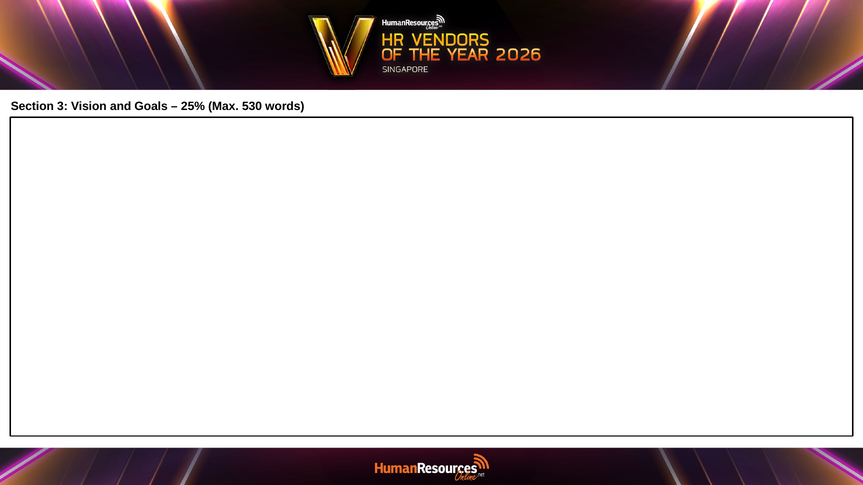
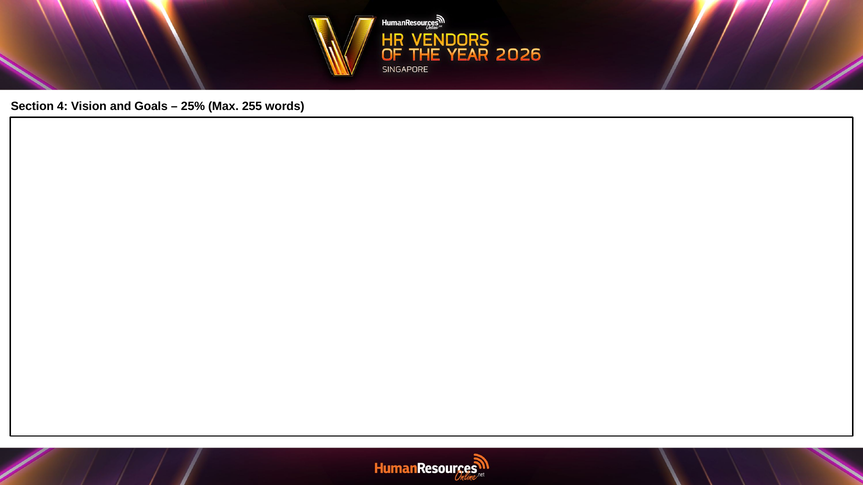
3: 3 -> 4 (62, 106)
530: 530 -> 255 (252, 106)
